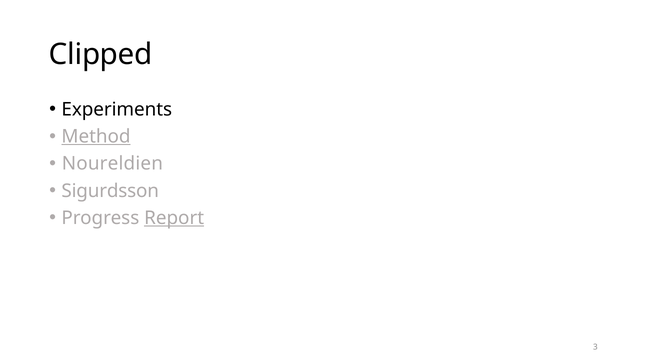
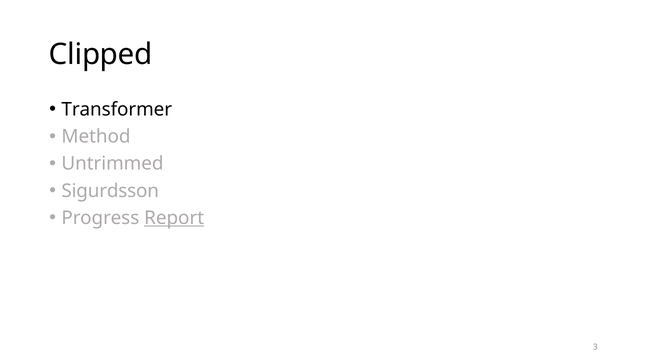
Experiments: Experiments -> Transformer (117, 109)
Method underline: present -> none (96, 137)
Noureldien: Noureldien -> Untrimmed (112, 164)
